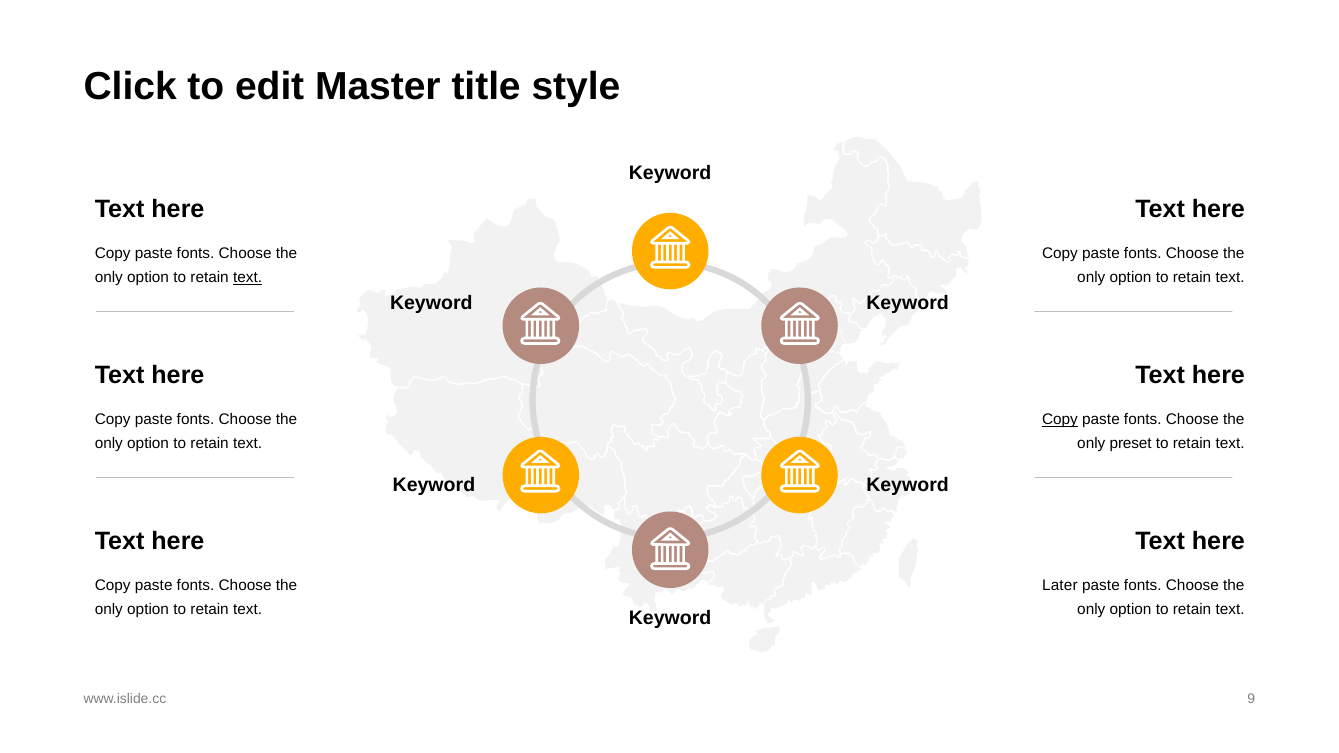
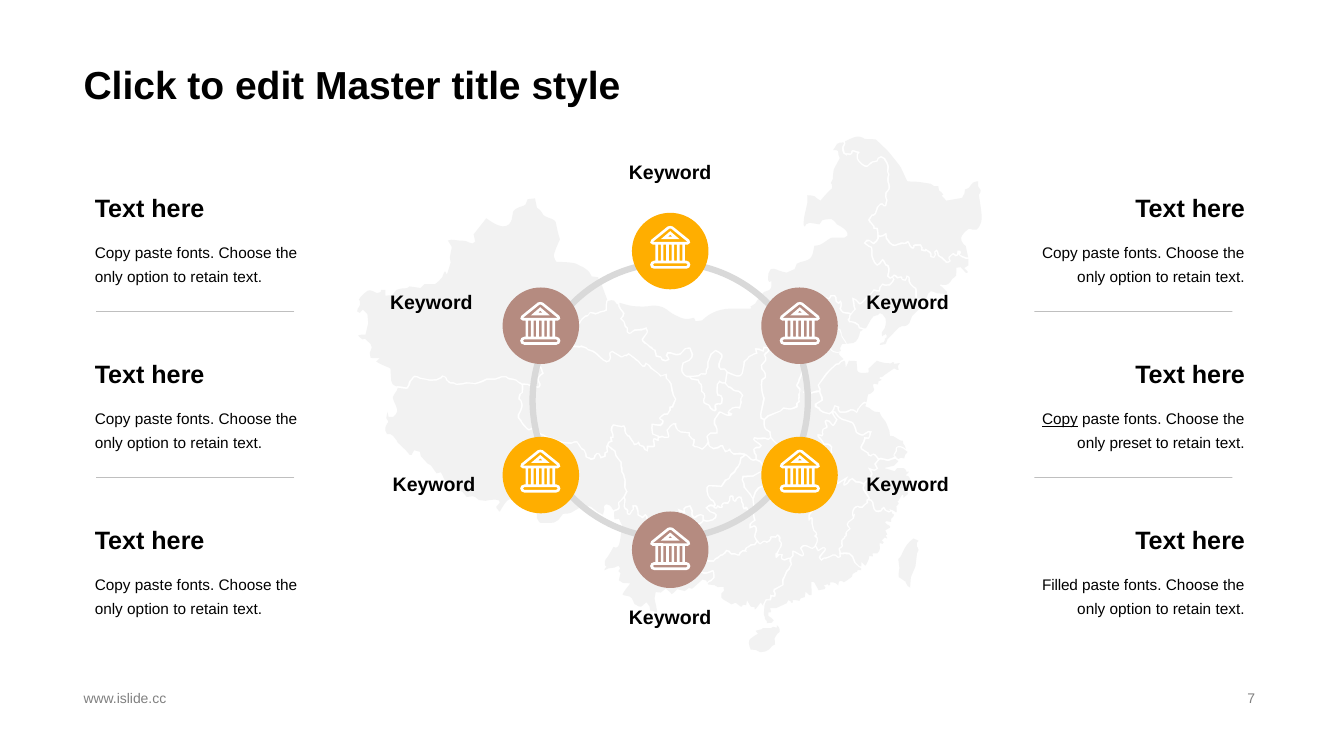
text underline: present -> none (248, 278)
Later: Later -> Filled (1060, 585)
9: 9 -> 7 (1251, 699)
